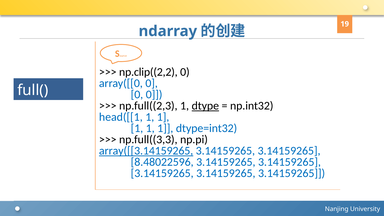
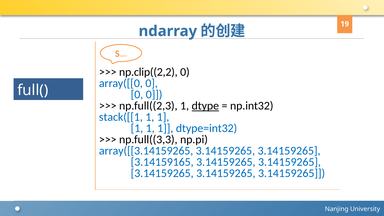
head([[1: head([[1 -> stack([[1 (121, 117)
array([[3.14159265 underline: present -> none (146, 151)
8.48022596: 8.48022596 -> 3.14159165 (162, 162)
